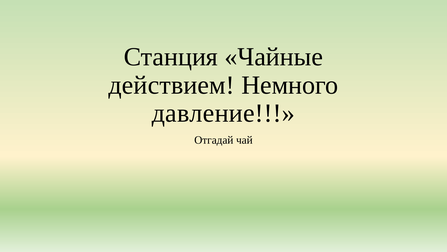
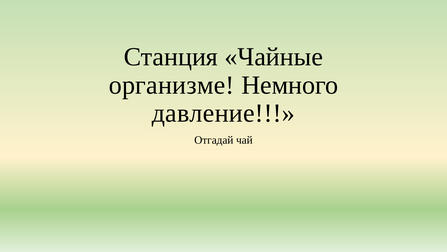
действием: действием -> организме (172, 85)
